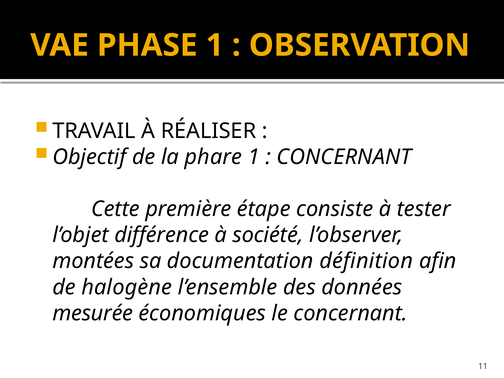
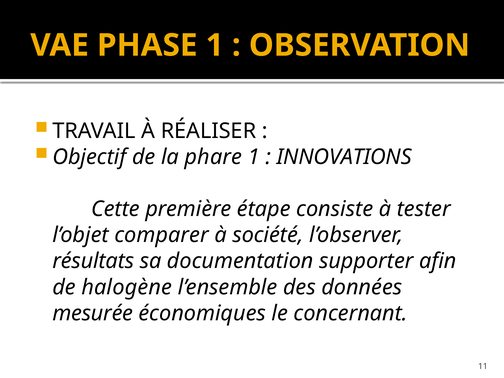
CONCERNANT: CONCERNANT -> INNOVATIONS (344, 157)
différence: différence -> comparer (162, 235)
montées: montées -> résultats (93, 261)
définition: définition -> supporter (366, 261)
